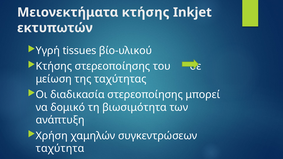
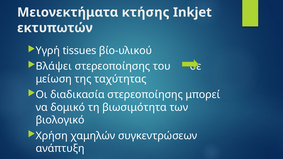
Κτήσης: Κτήσης -> Βλάψει (54, 66)
ανάπτυξη: ανάπτυξη -> βιολογικό (60, 120)
ταχύτητα: ταχύτητα -> ανάπτυξη (60, 149)
